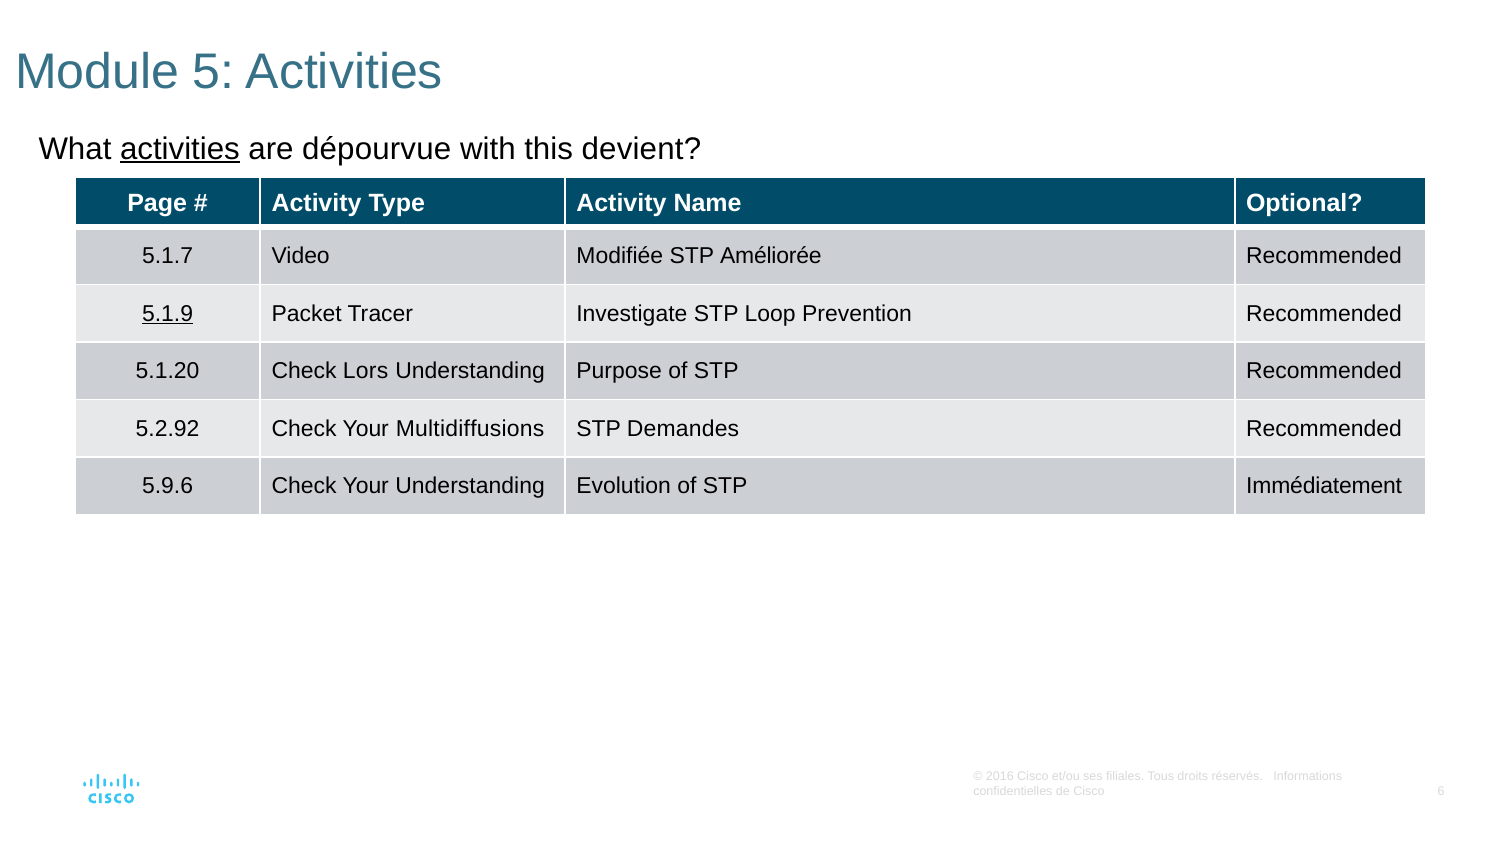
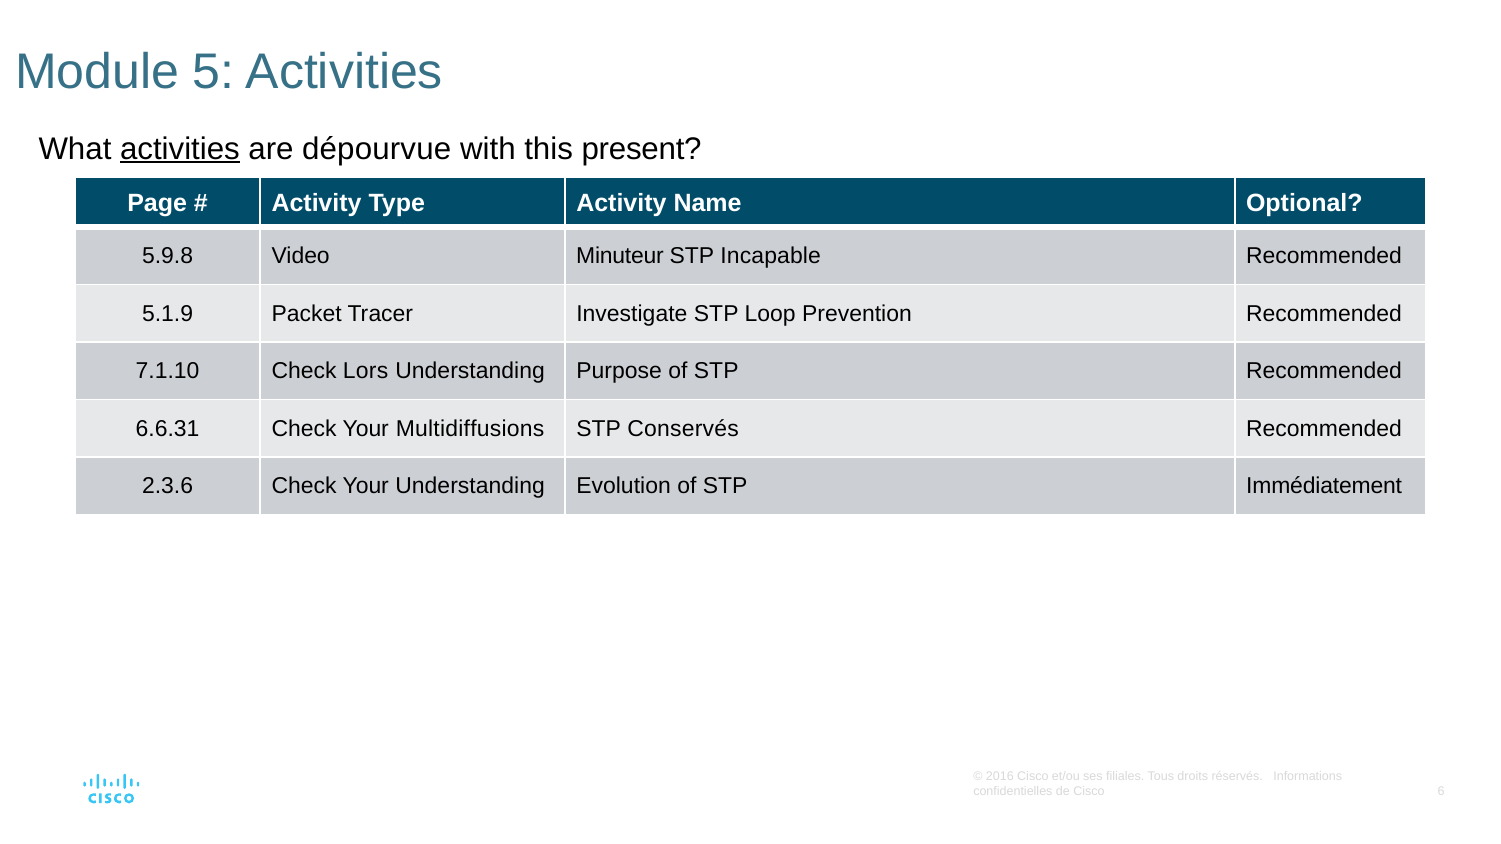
devient: devient -> present (642, 149)
5.1.7: 5.1.7 -> 5.9.8 (168, 256)
Modifiée: Modifiée -> Minuteur (620, 256)
Améliorée: Améliorée -> Incapable (771, 256)
5.1.9 underline: present -> none (168, 314)
5.1.20: 5.1.20 -> 7.1.10 (168, 371)
5.2.92: 5.2.92 -> 6.6.31 (168, 429)
Demandes: Demandes -> Conservés (683, 429)
5.9.6: 5.9.6 -> 2.3.6 (168, 487)
